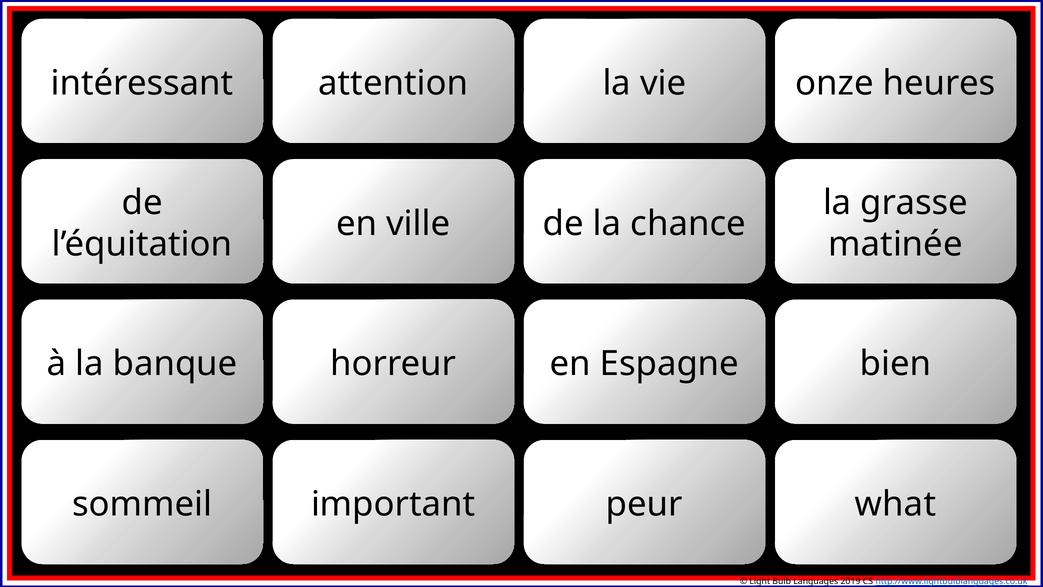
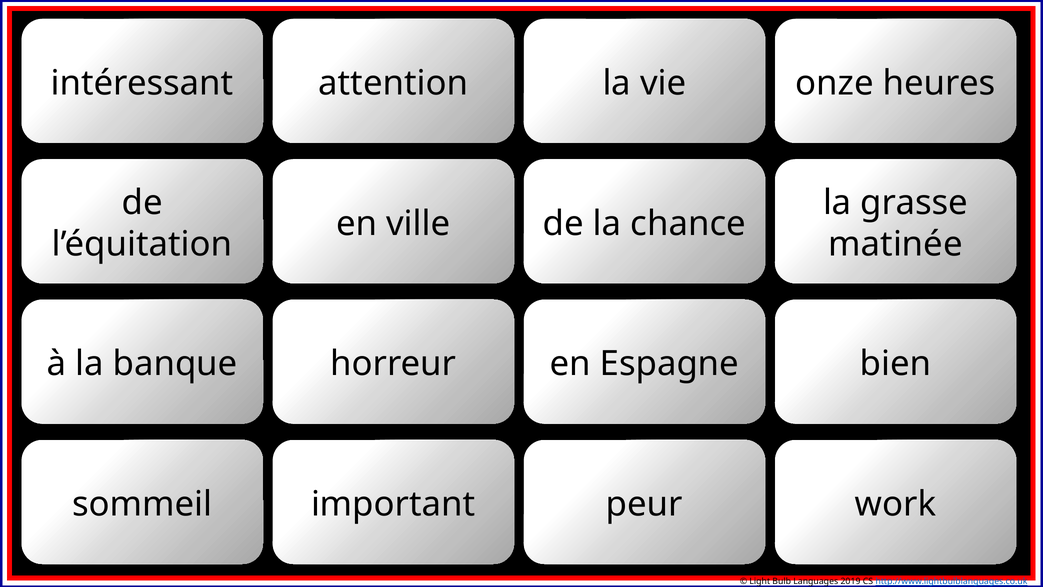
what: what -> work (895, 504)
